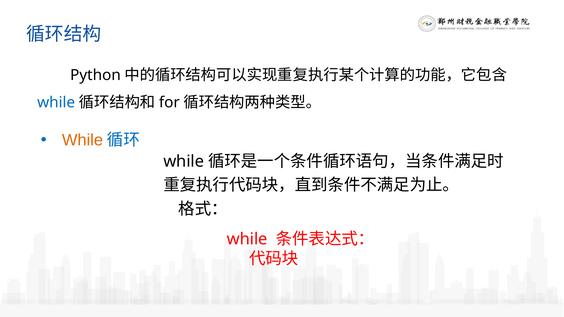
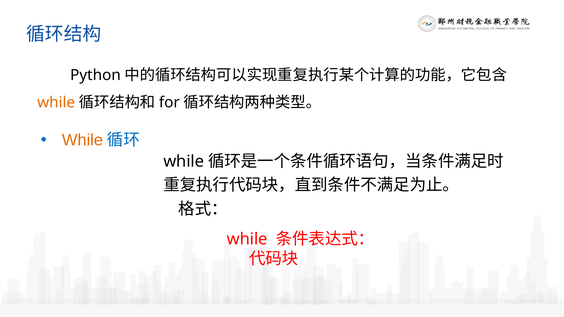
while colour: blue -> orange (56, 103)
